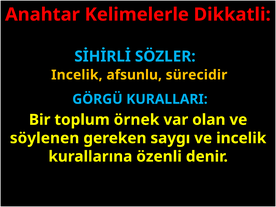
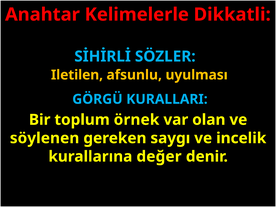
Incelik: Incelik -> Iletilen (77, 75)
sürecidir: sürecidir -> uyulması (197, 75)
özenli: özenli -> değer (159, 157)
